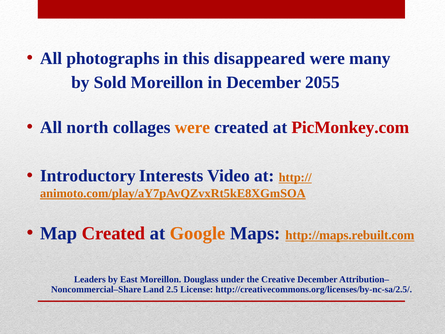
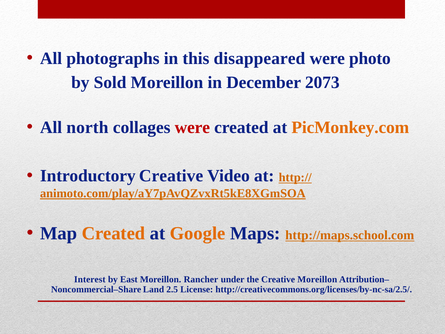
many: many -> photo (370, 58)
2055: 2055 -> 2073 (322, 82)
were colour: orange -> red (192, 127)
PicMonkey.com colour: red -> orange (350, 127)
Introductory Interests: Interests -> Creative (171, 176)
Created colour: red -> orange (113, 233)
http://maps.rebuilt.com: http://maps.rebuilt.com -> http://maps.school.com (350, 235)
Leaders: Leaders -> Interest (90, 279)
Douglass: Douglass -> Rancher (201, 279)
Creative December: December -> Moreillon (317, 279)
